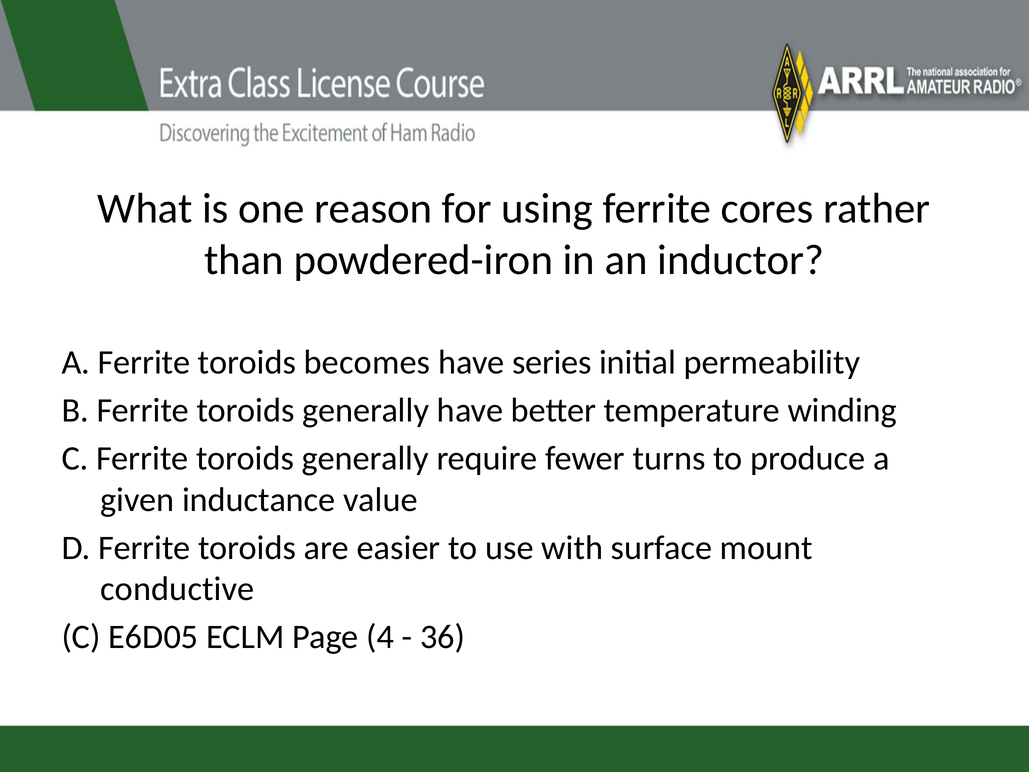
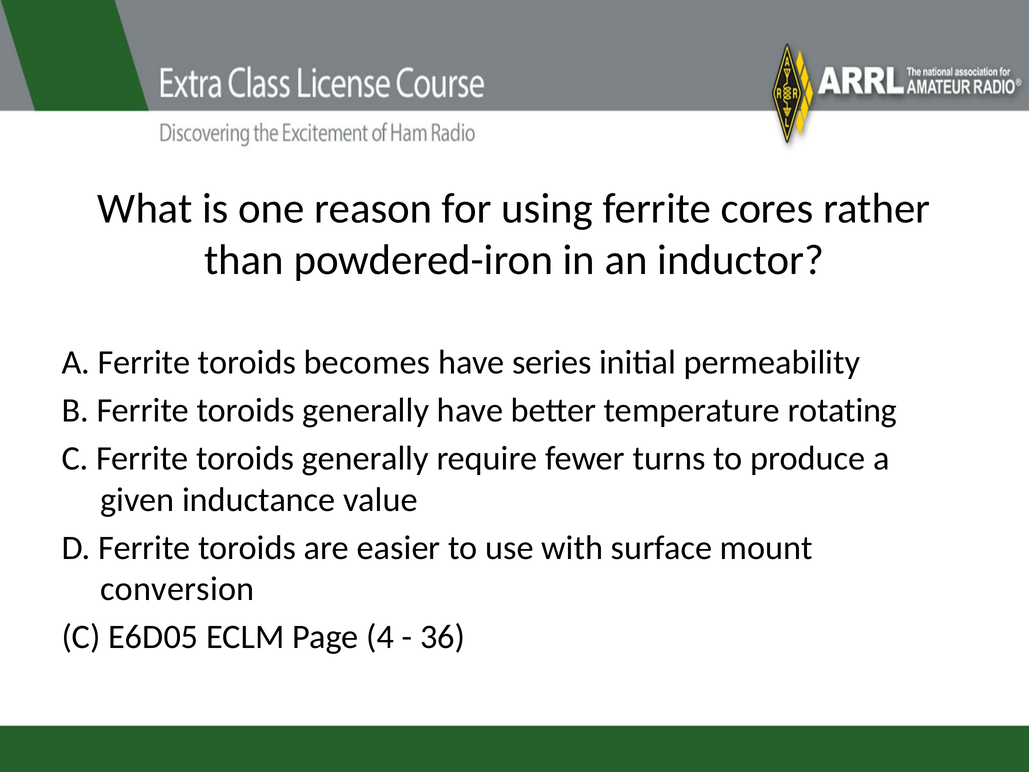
winding: winding -> rotating (842, 410)
conductive: conductive -> conversion (177, 589)
